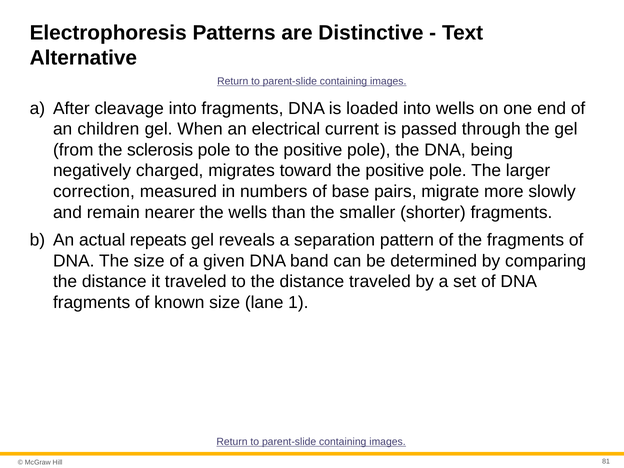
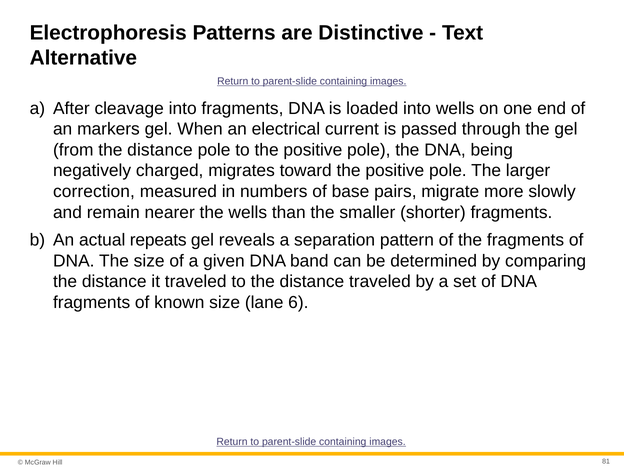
children: children -> markers (108, 129)
from the sclerosis: sclerosis -> distance (160, 150)
1: 1 -> 6 (298, 303)
